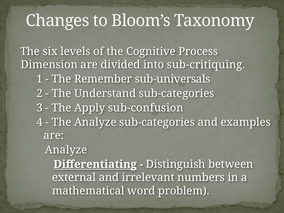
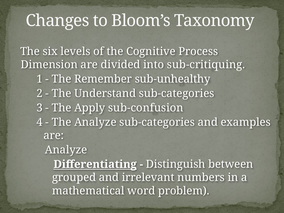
sub-universals: sub-universals -> sub-unhealthy (173, 79)
external: external -> grouped (74, 178)
